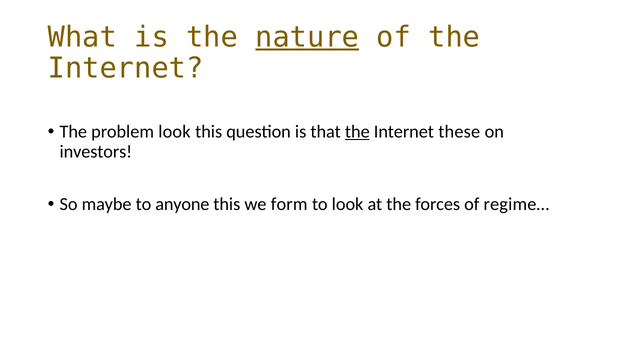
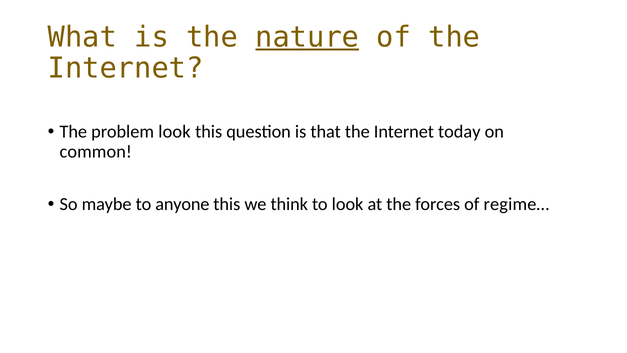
the underline: present -> none (357, 132)
these: these -> today (459, 132)
investors: investors -> common (96, 151)
form: form -> think (289, 204)
